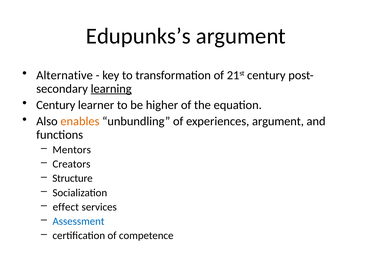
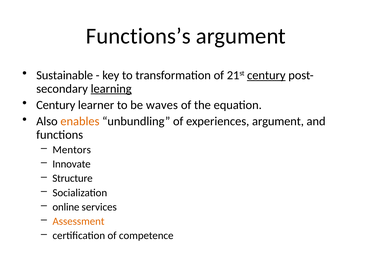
Edupunks’s: Edupunks’s -> Functions’s (138, 36)
Alternative: Alternative -> Sustainable (65, 75)
century underline: none -> present (266, 75)
higher: higher -> waves (162, 105)
Creators: Creators -> Innovate (72, 164)
effect: effect -> online (66, 207)
Assessment colour: blue -> orange (79, 221)
